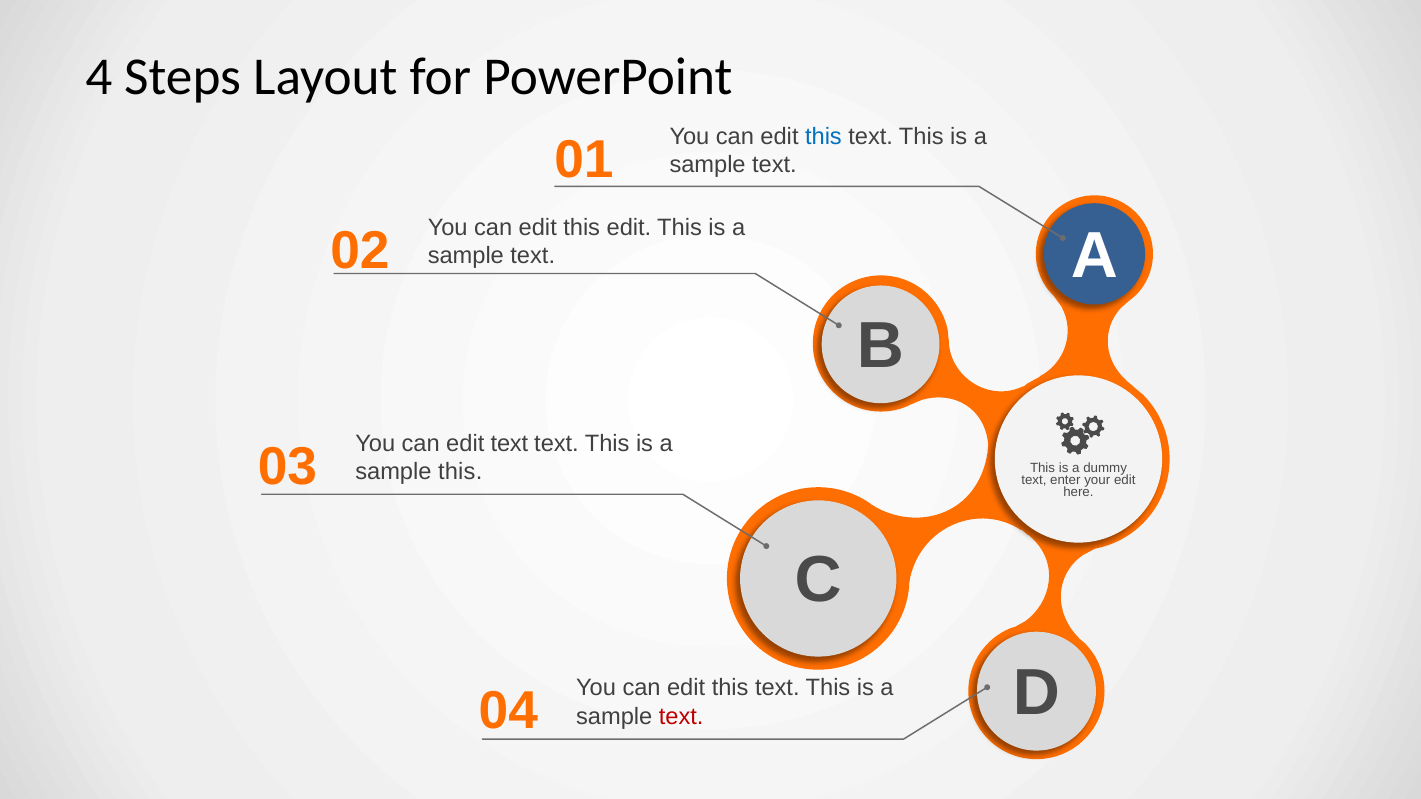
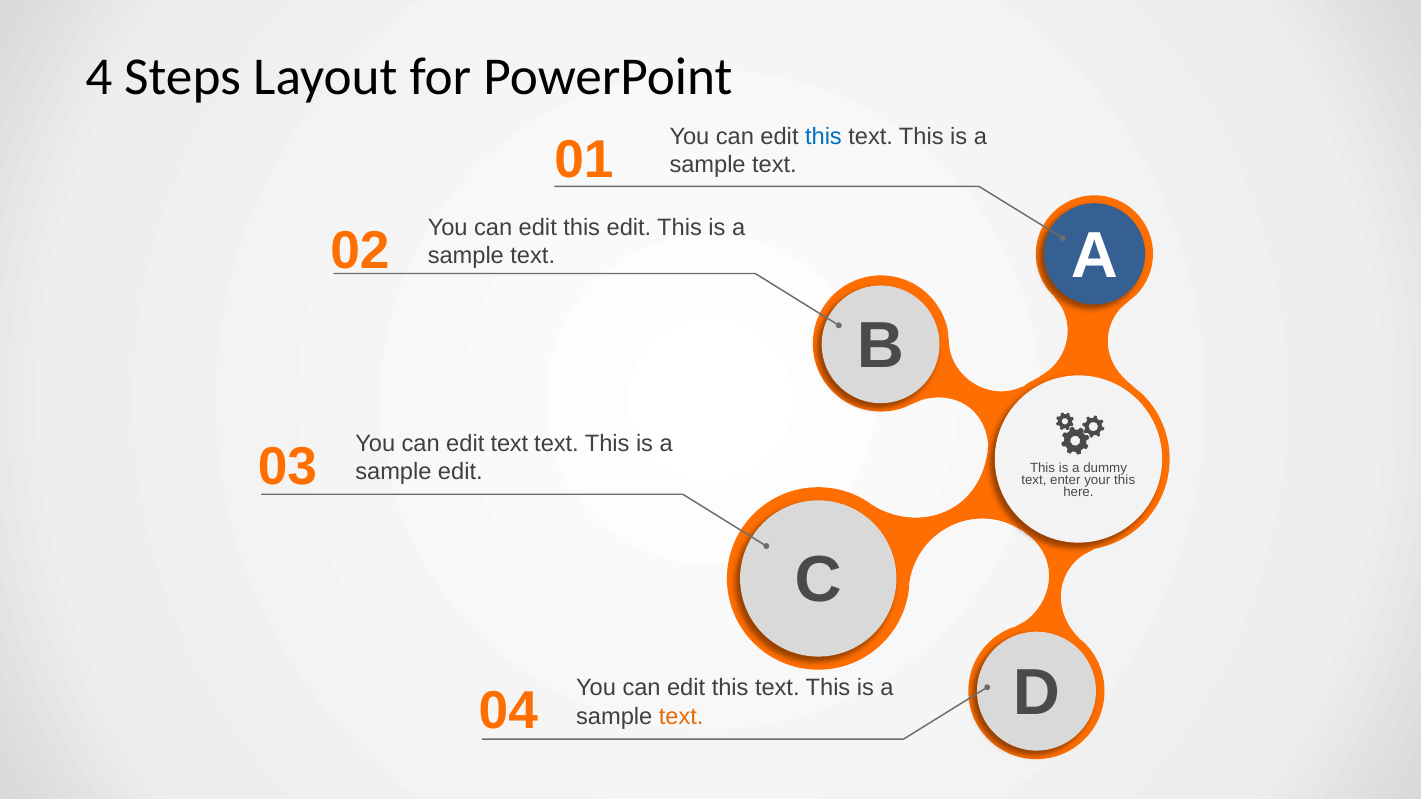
sample this: this -> edit (460, 472)
your edit: edit -> this (1125, 480)
text colour: red -> orange (681, 717)
